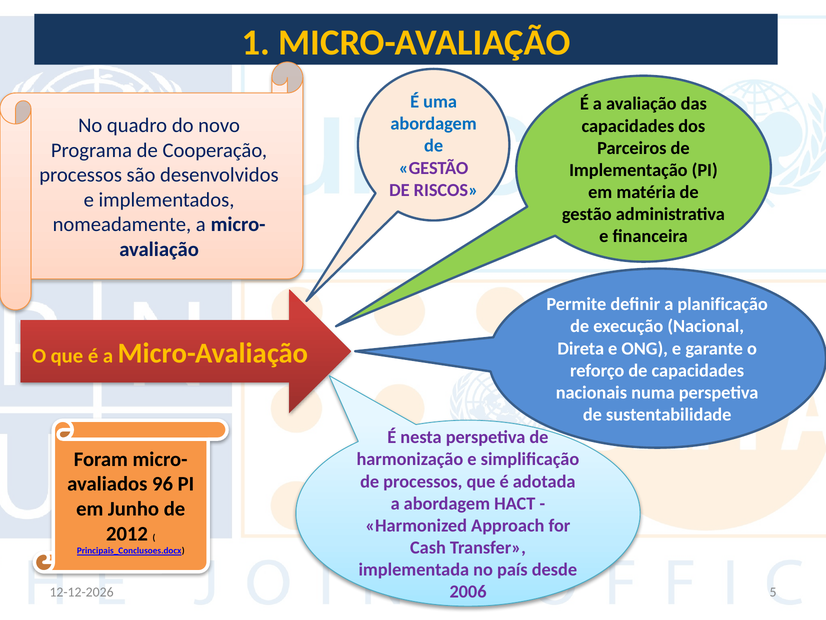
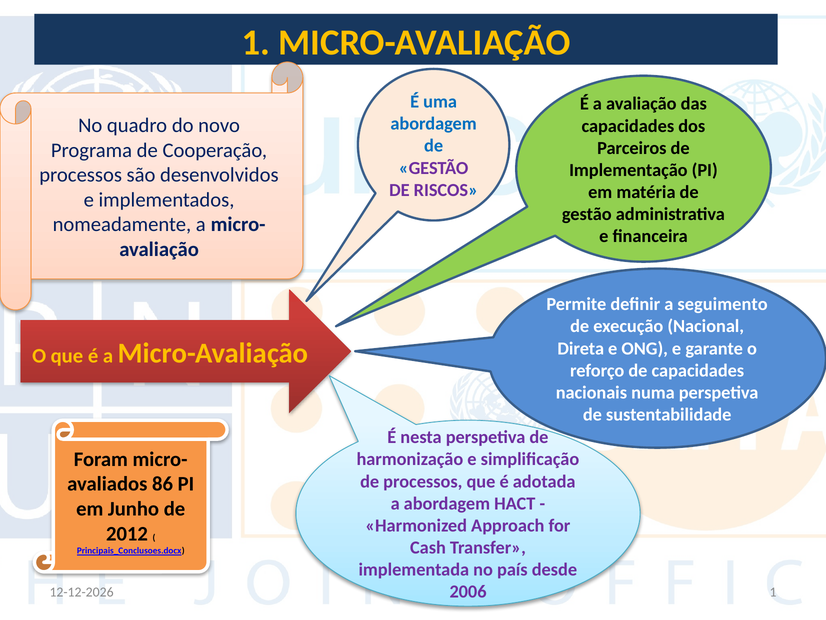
planificação: planificação -> seguimento (723, 304)
96: 96 -> 86 (163, 484)
5: 5 -> 1 (773, 591)
